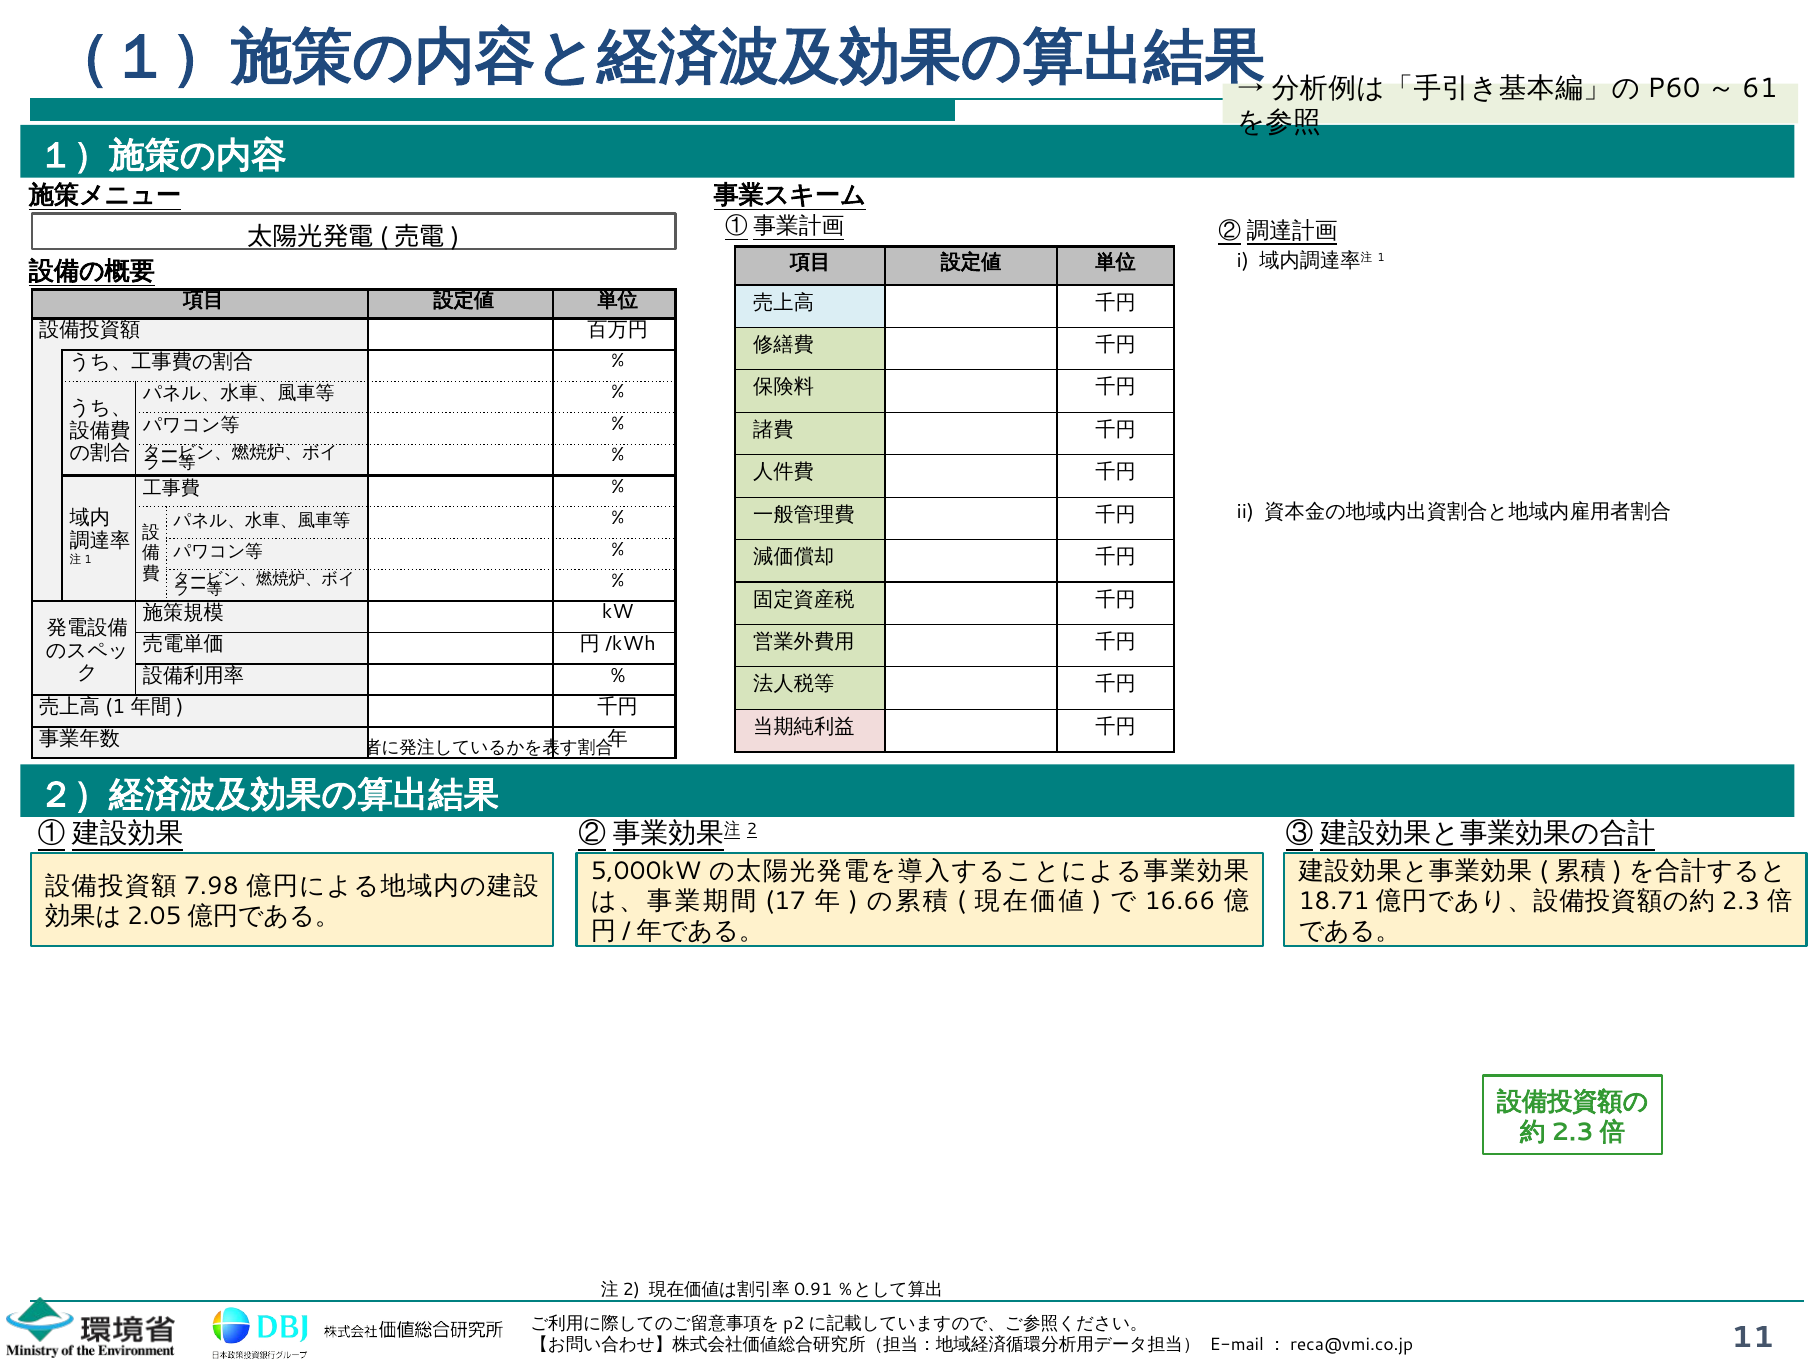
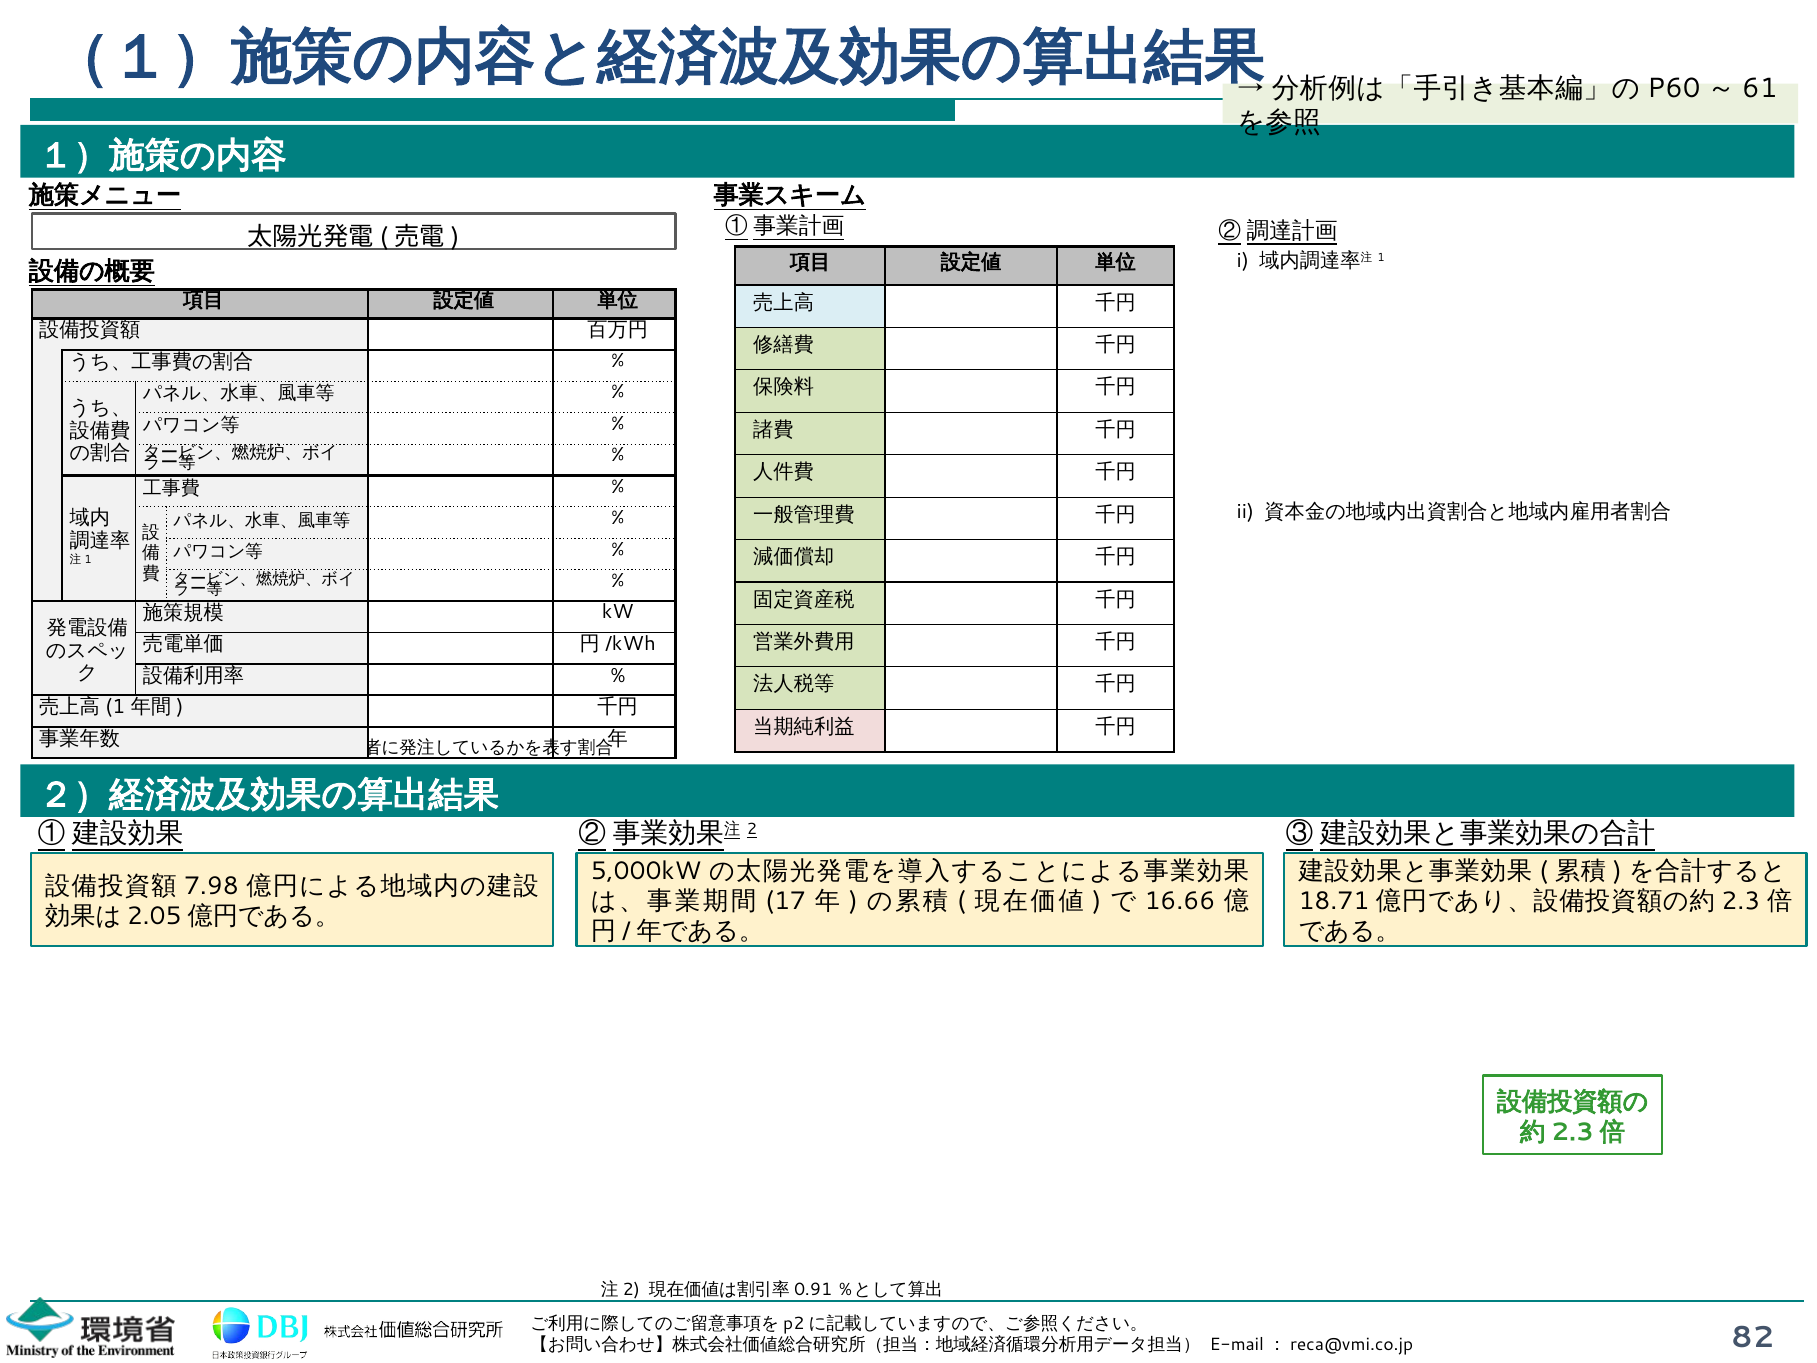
11: 11 -> 82 (1753, 1337)
